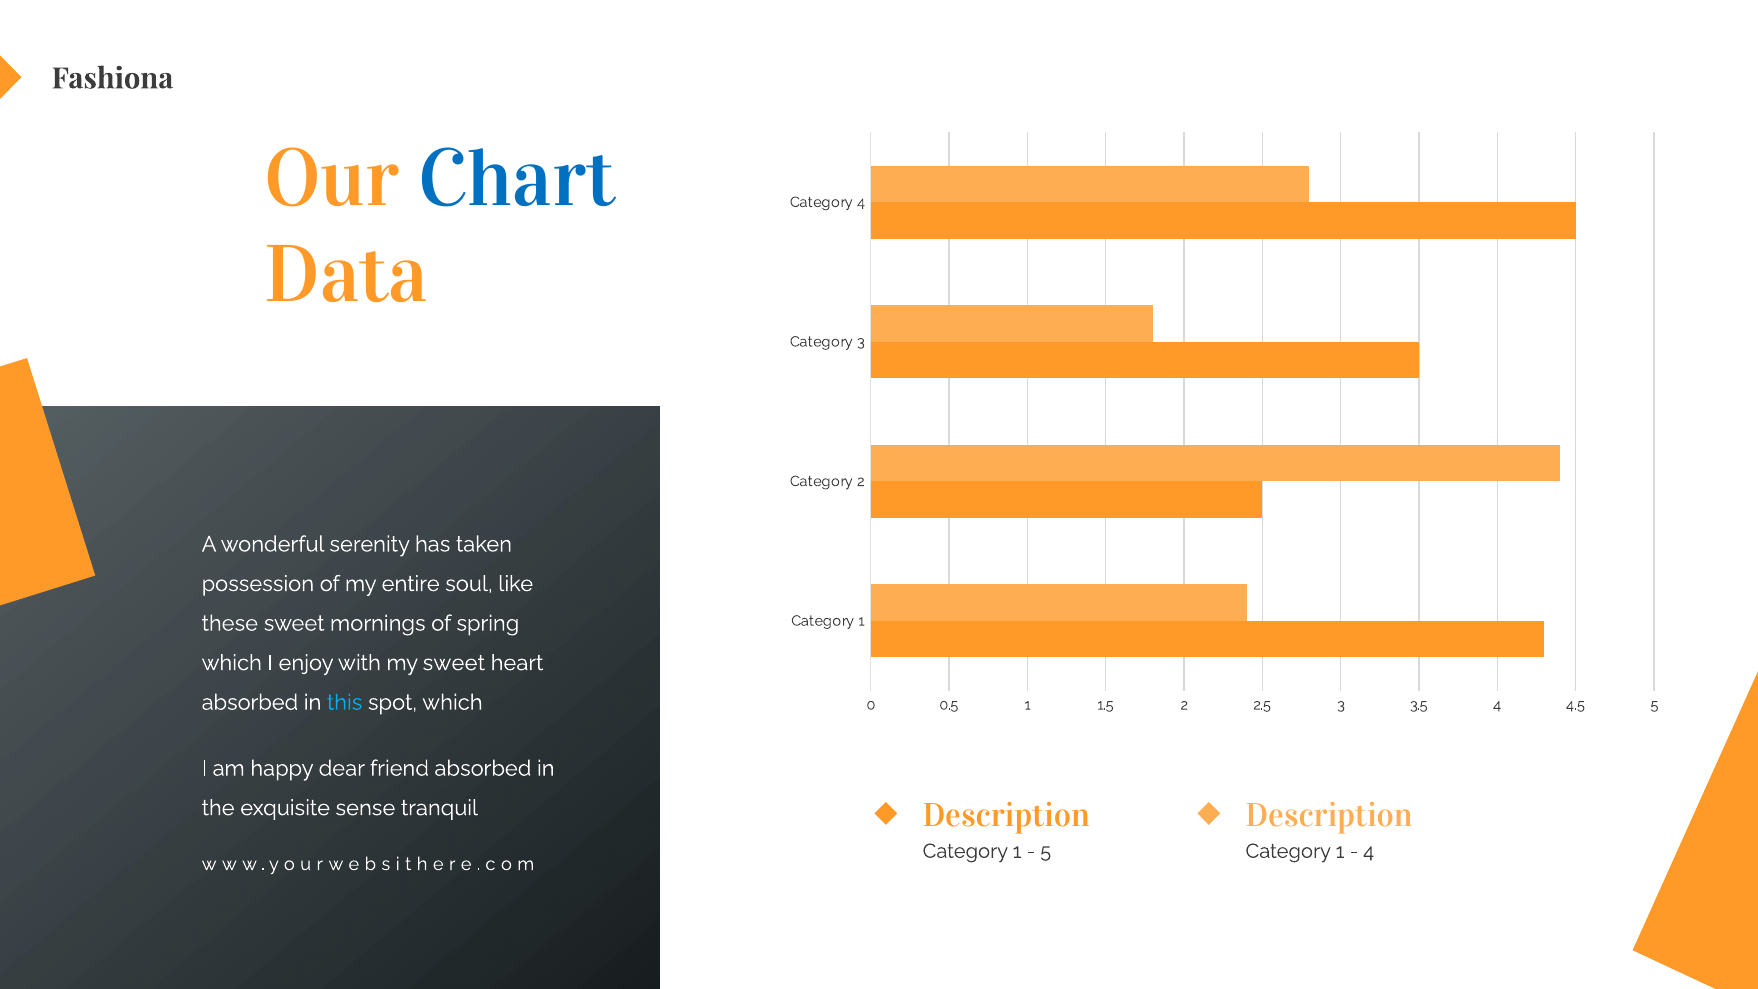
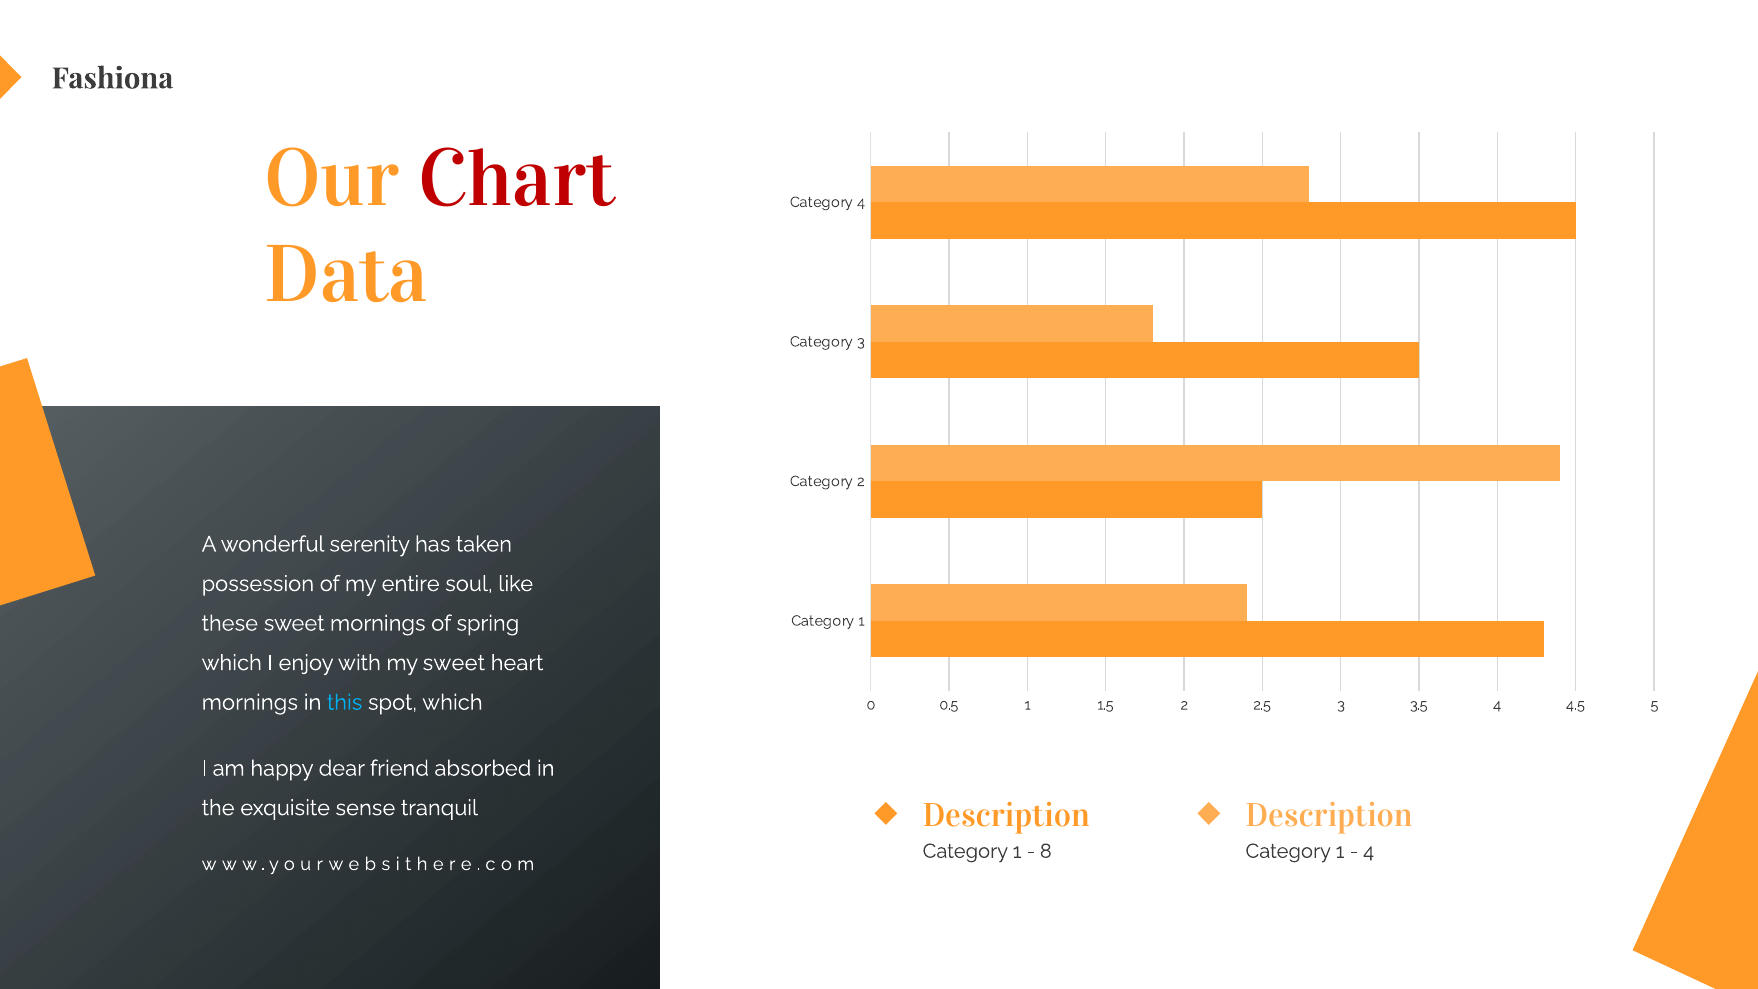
Chart colour: blue -> red (517, 179)
absorbed: absorbed -> mornings (250, 702)
5: 5 -> 8 (1046, 851)
